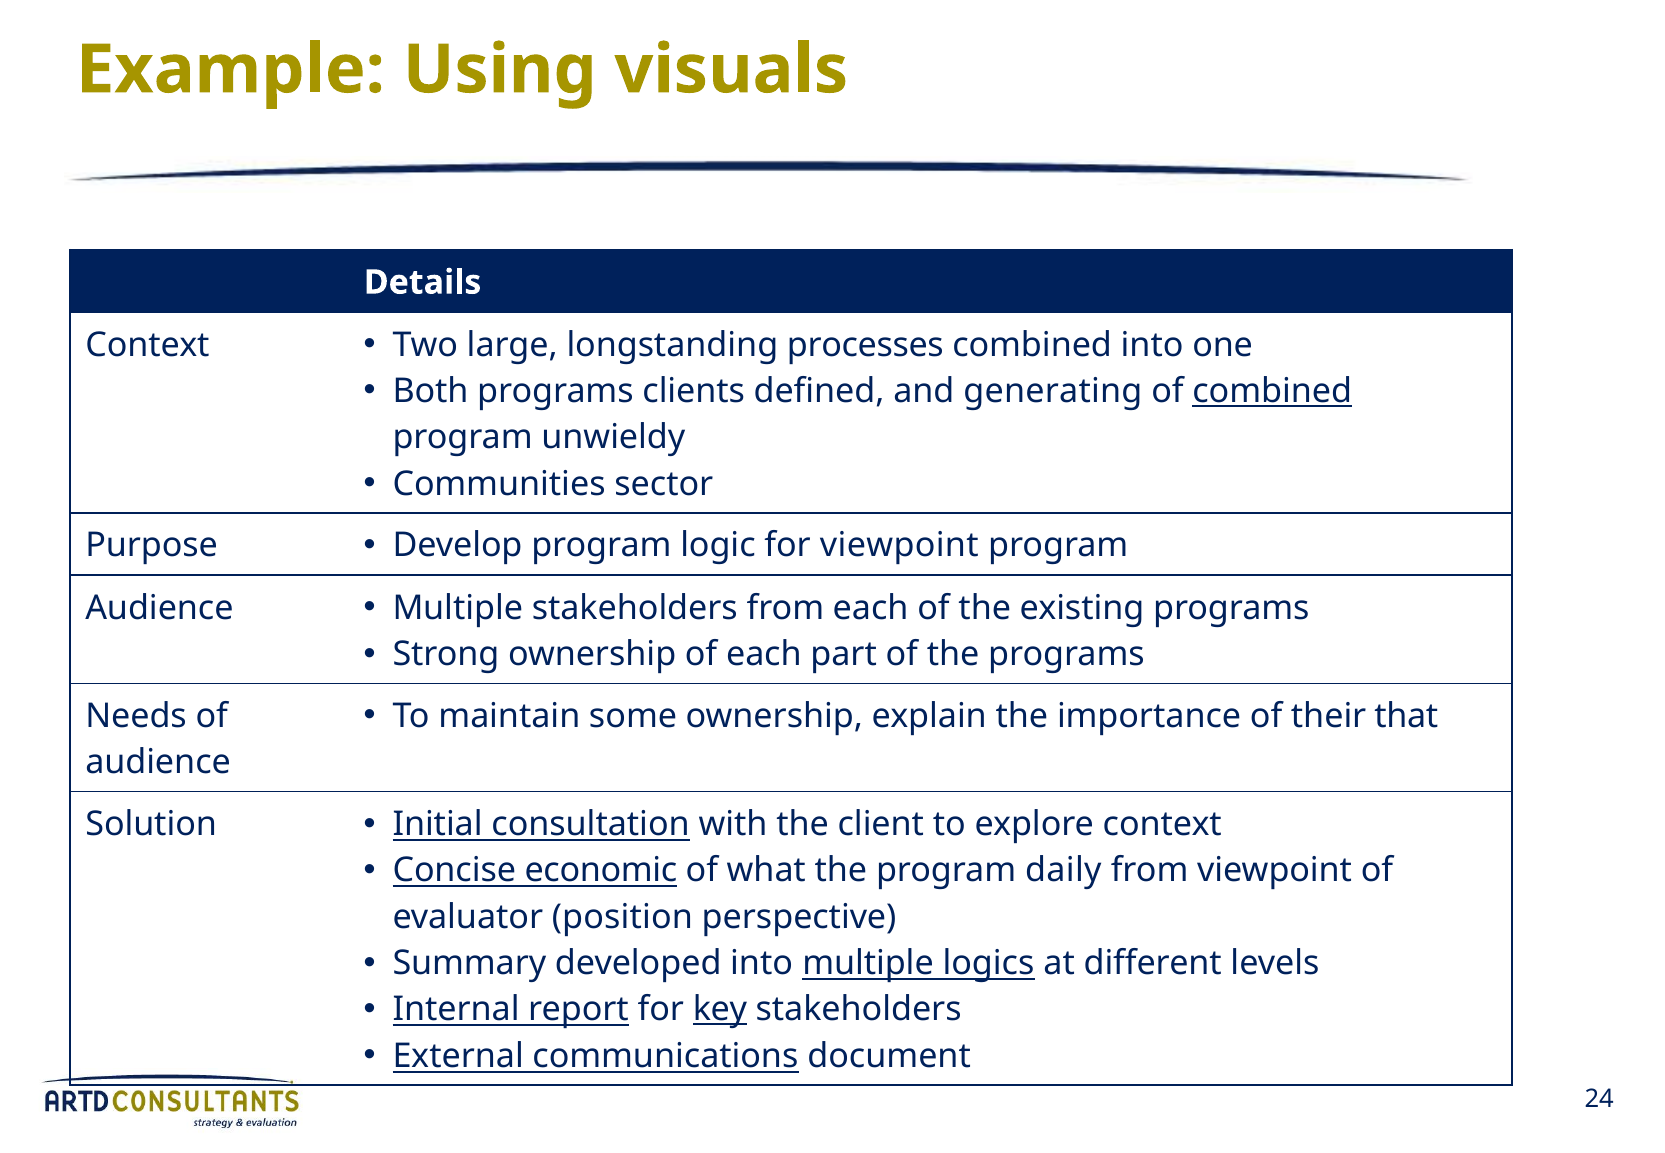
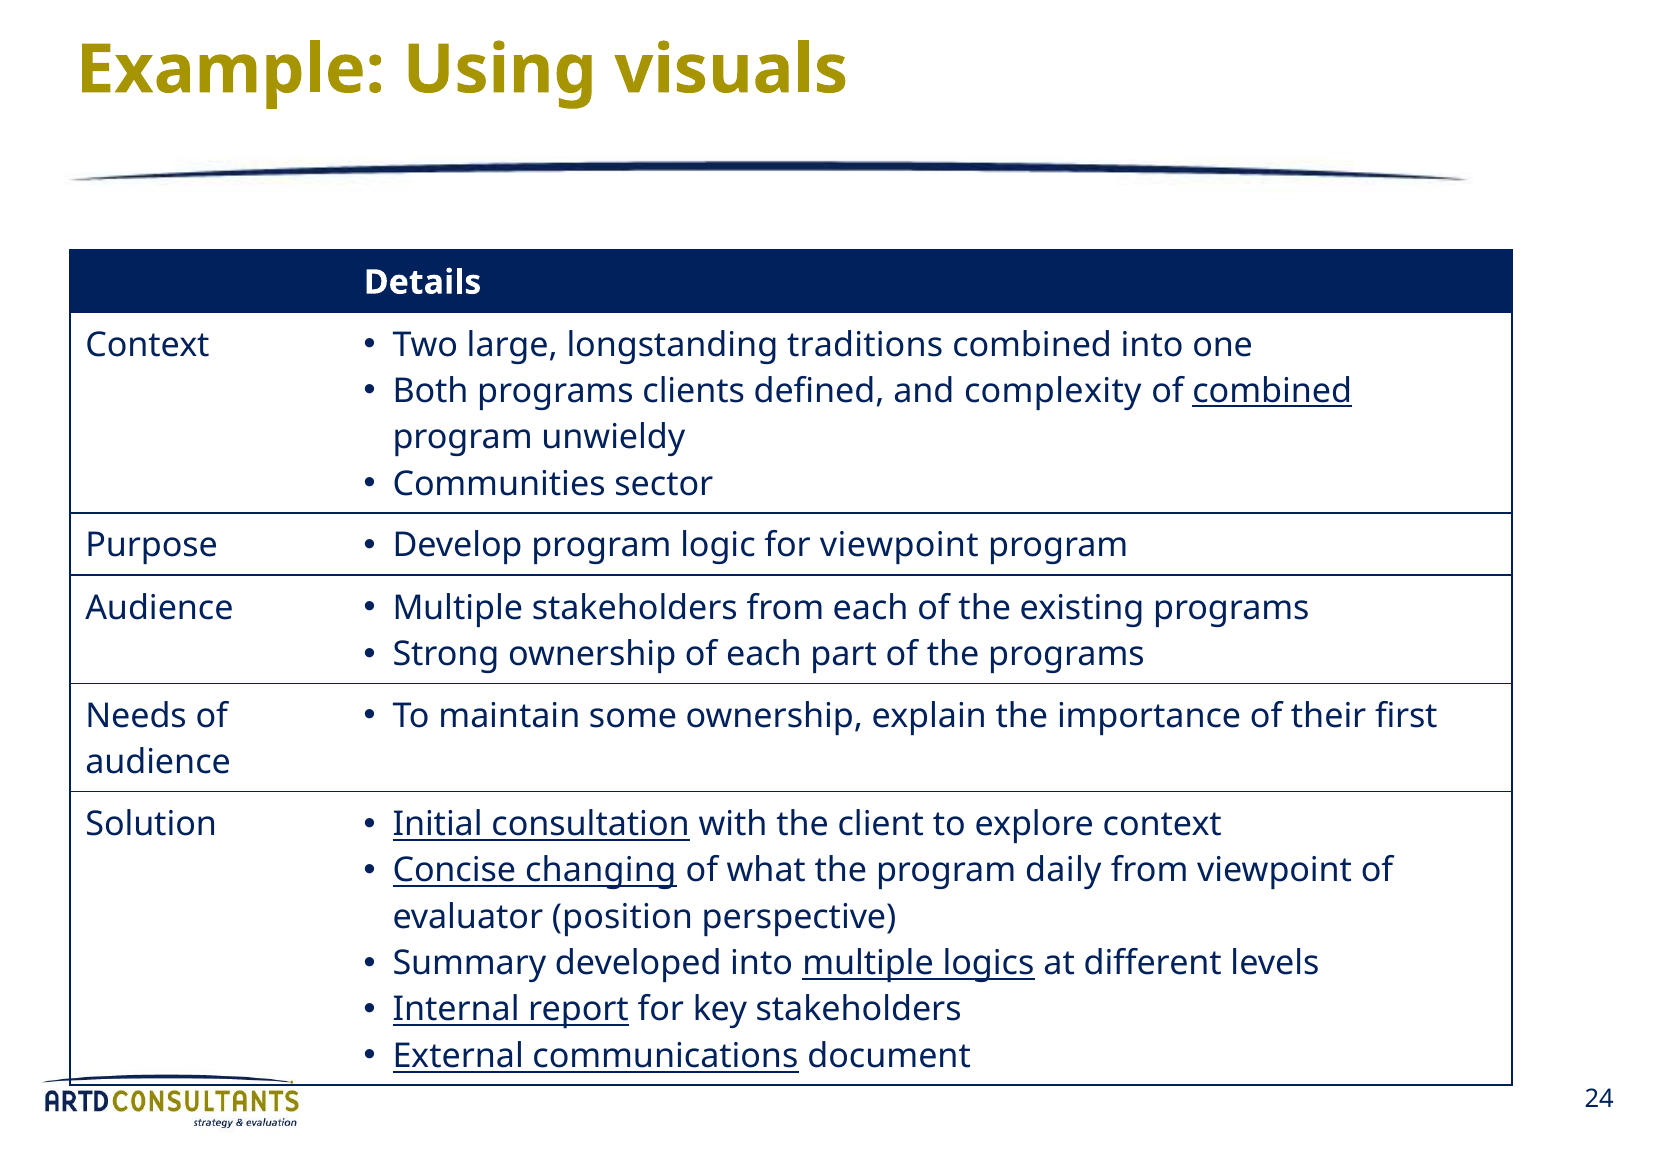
processes: processes -> traditions (865, 345)
generating: generating -> complexity (1053, 391)
that: that -> first (1406, 716)
economic: economic -> changing (601, 870)
key underline: present -> none (720, 1009)
